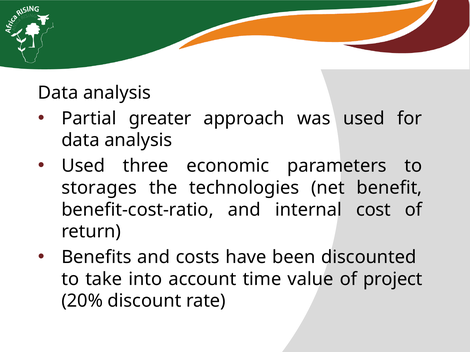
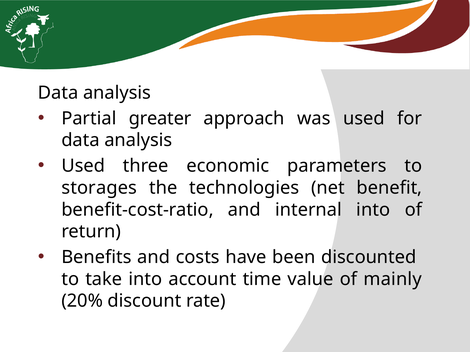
internal cost: cost -> into (373, 210)
project: project -> mainly (393, 279)
